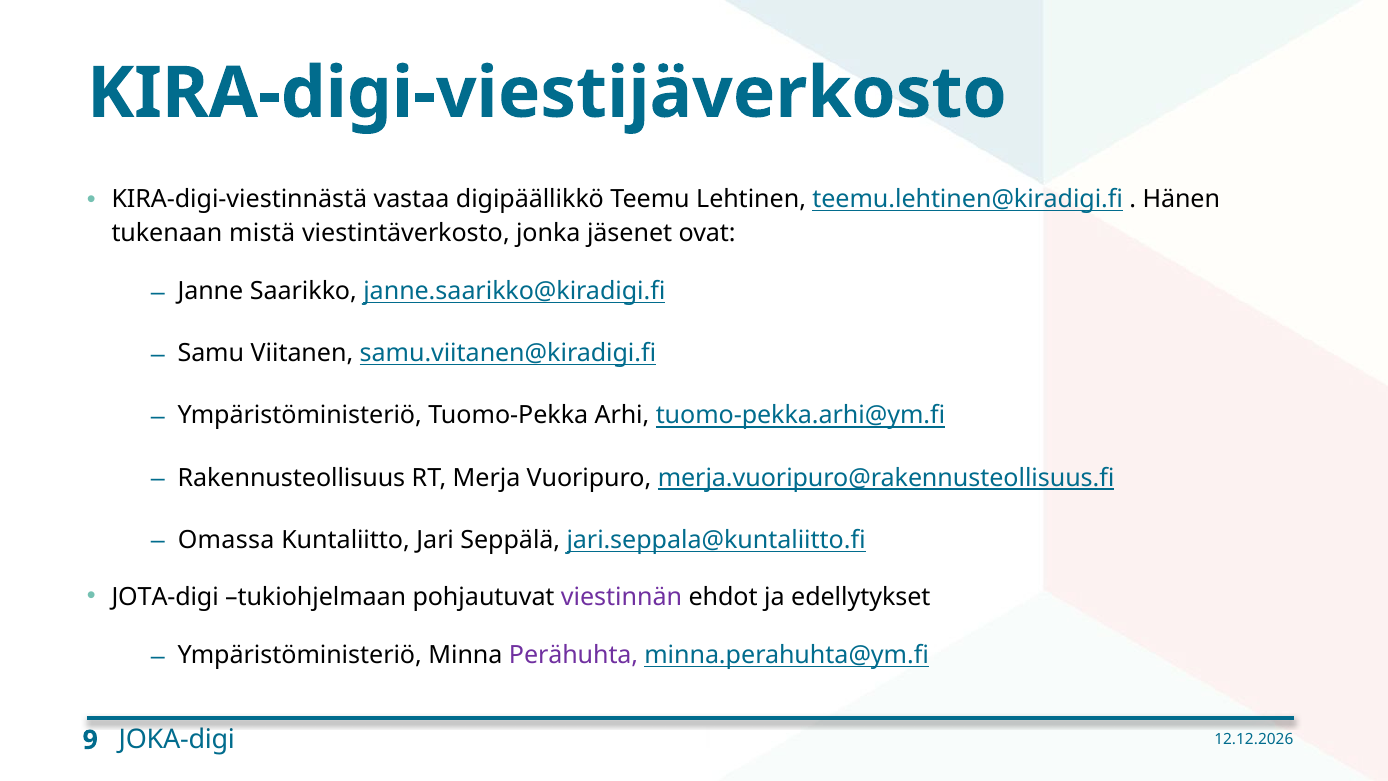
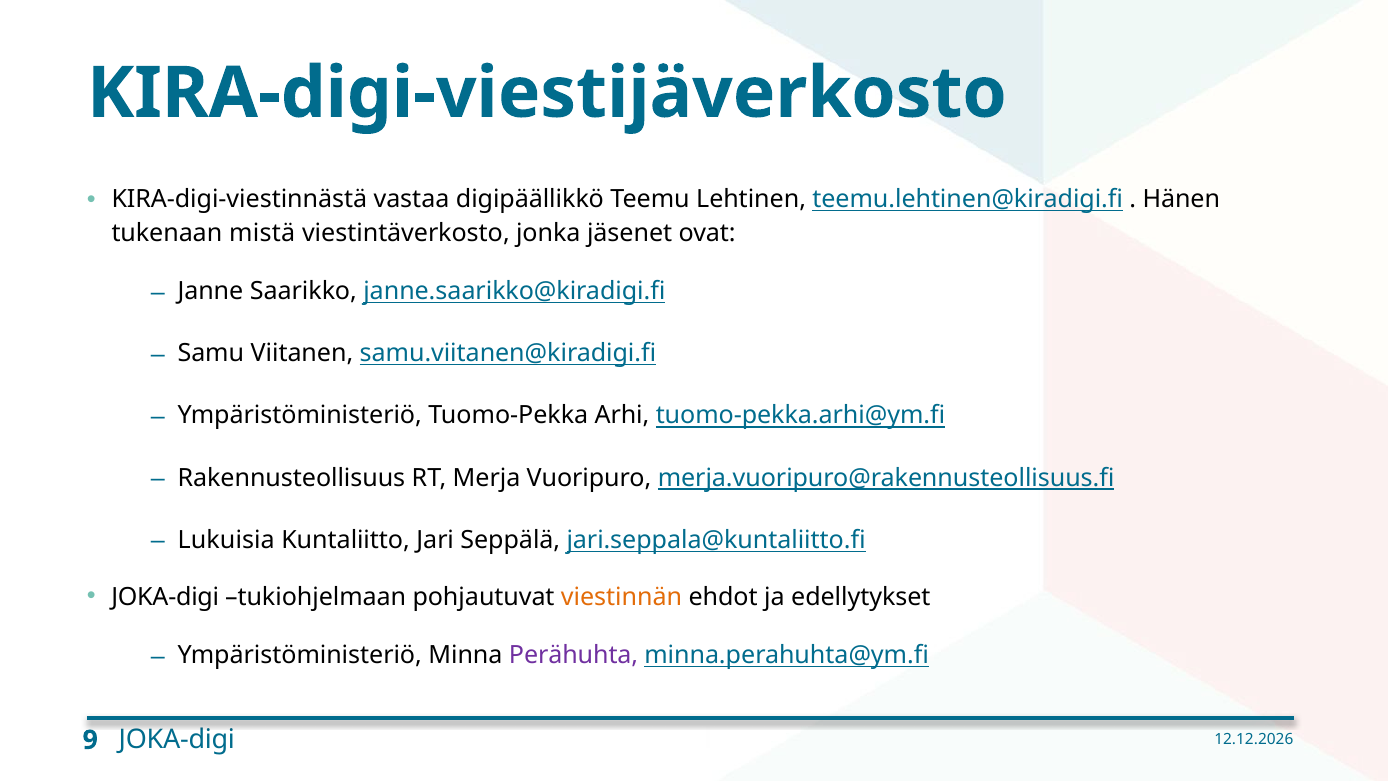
Omassa: Omassa -> Lukuisia (226, 540)
JOTA-digi: JOTA-digi -> JOKA-digi (165, 597)
viestinnän colour: purple -> orange (622, 597)
